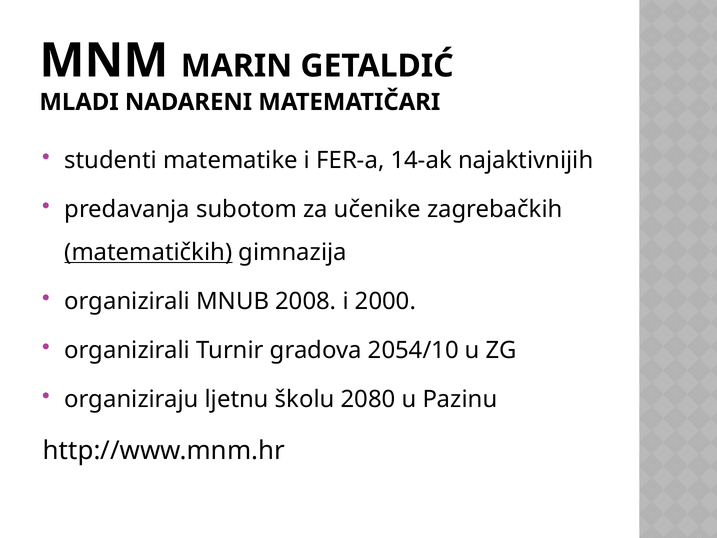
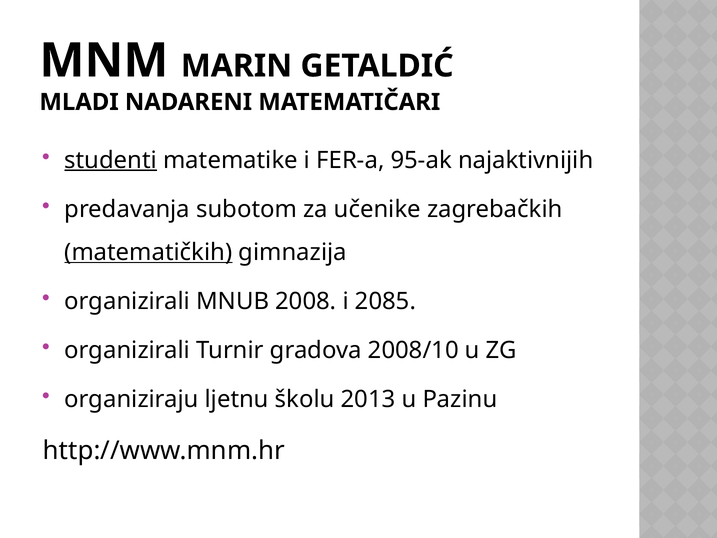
studenti underline: none -> present (111, 160)
14-ak: 14-ak -> 95-ak (421, 160)
2000: 2000 -> 2085 (385, 301)
2054/10: 2054/10 -> 2008/10 (413, 350)
2080: 2080 -> 2013 (368, 399)
